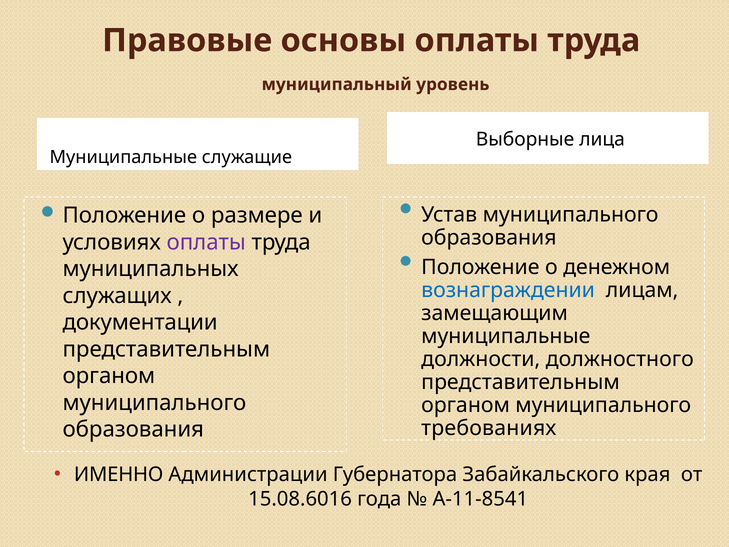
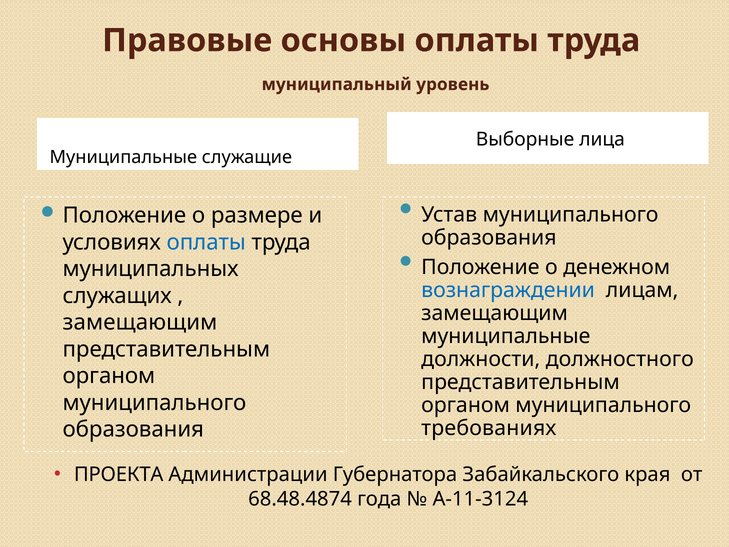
оплаты colour: purple -> blue (206, 242)
документации: документации -> замещающим (140, 322)
ИМЕННО: ИМЕННО -> ПРОЕКТА (119, 474)
15.08.6016: 15.08.6016 -> 68.48.4874 (300, 499)
А-11-8541: А-11-8541 -> А-11-3124 (480, 499)
